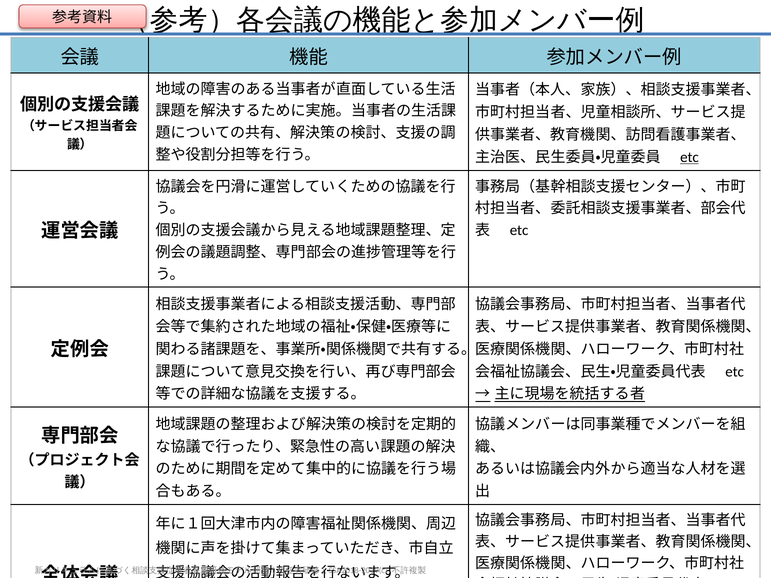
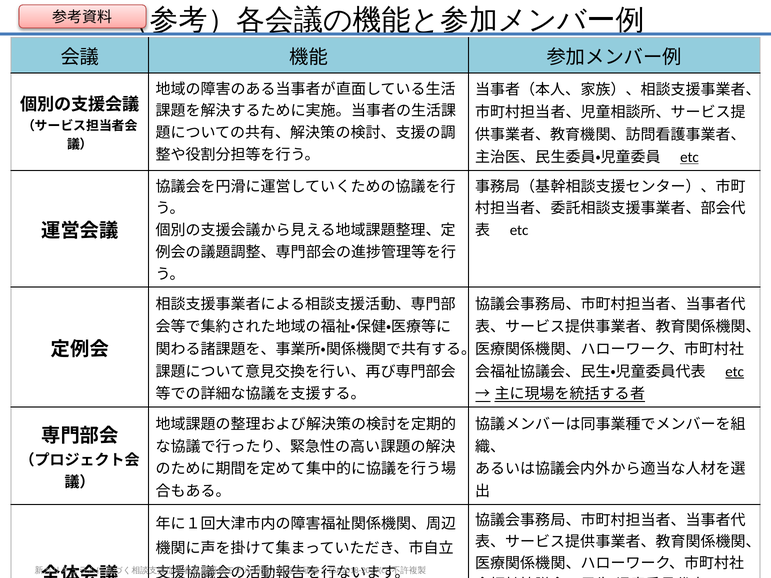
etc underline: none -> present (735, 372)
